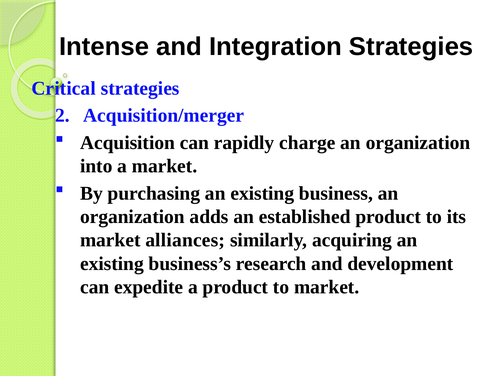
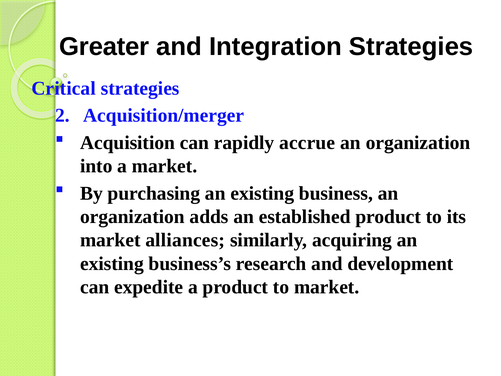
Intense: Intense -> Greater (104, 46)
charge: charge -> accrue (307, 143)
